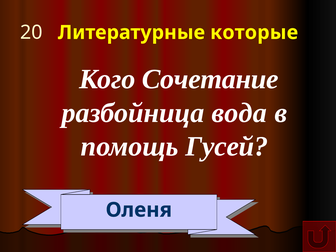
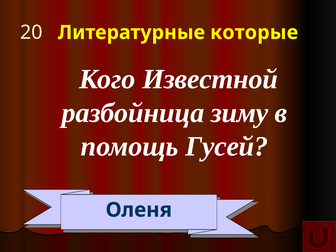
Сочетание: Сочетание -> Известной (210, 79)
вода: вода -> зиму (240, 113)
